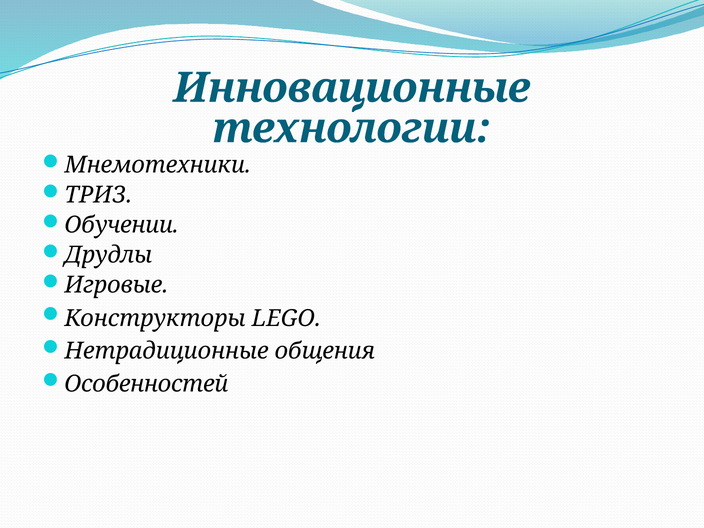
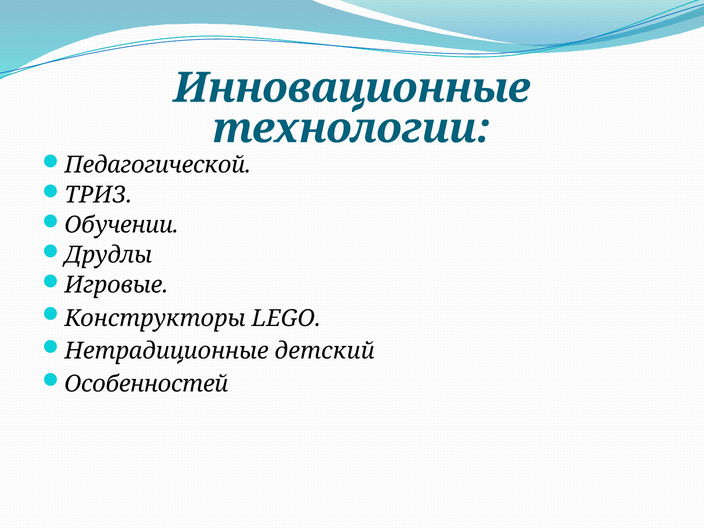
Мнемотехники: Мнемотехники -> Педагогической (158, 165)
общения: общения -> детский (325, 351)
